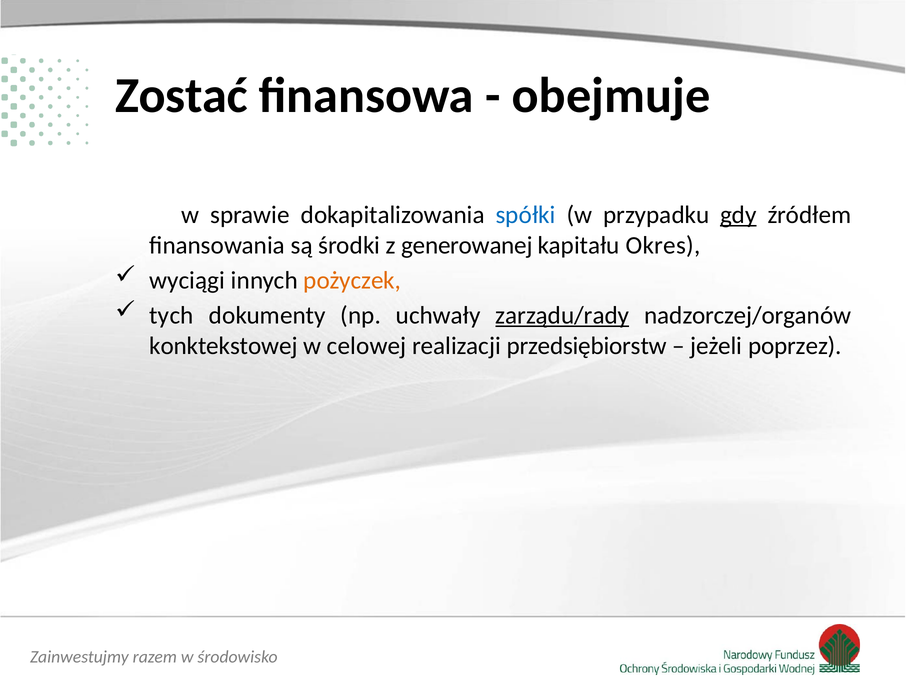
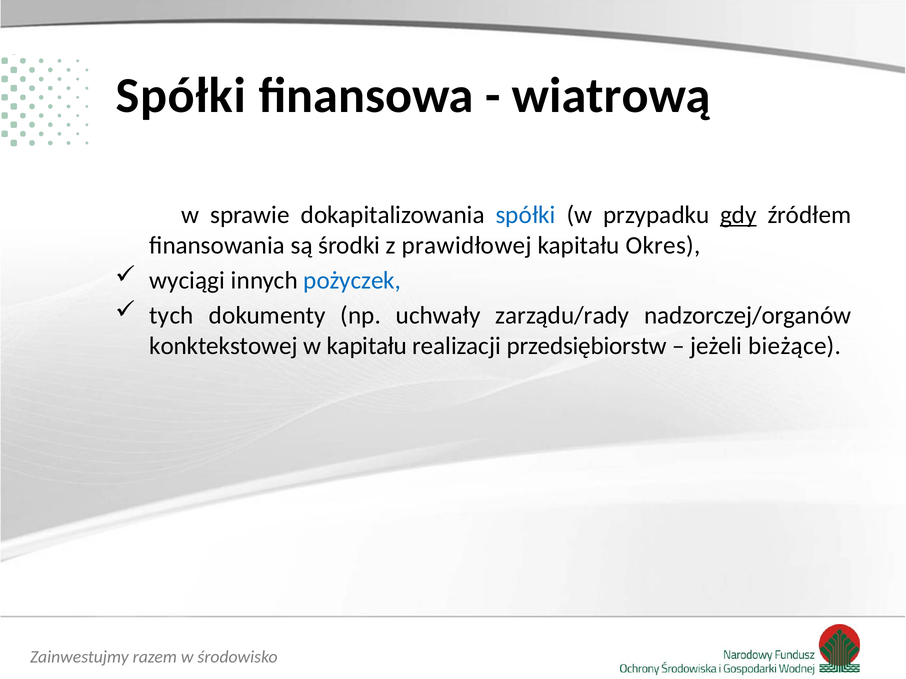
Zostać: Zostać -> Spółki (181, 95)
obejmuje: obejmuje -> wiatrową (611, 95)
generowanej: generowanej -> prawidłowej (467, 245)
pożyczek colour: orange -> blue (352, 281)
zarządu/rady underline: present -> none (562, 316)
w celowej: celowej -> kapitału (367, 346)
poprzez: poprzez -> bieżące (795, 346)
